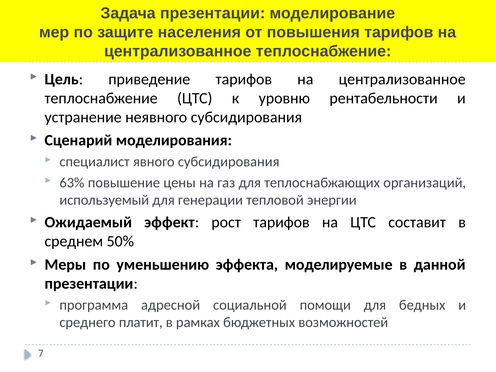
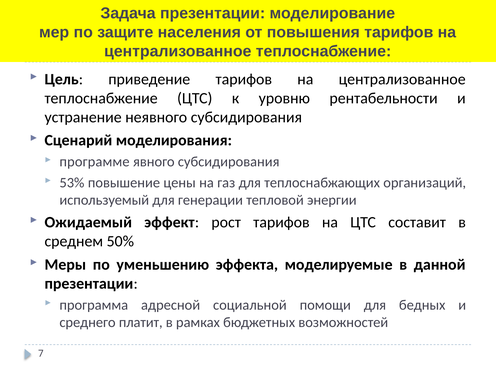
специалист: специалист -> программе (95, 162)
63%: 63% -> 53% (72, 183)
